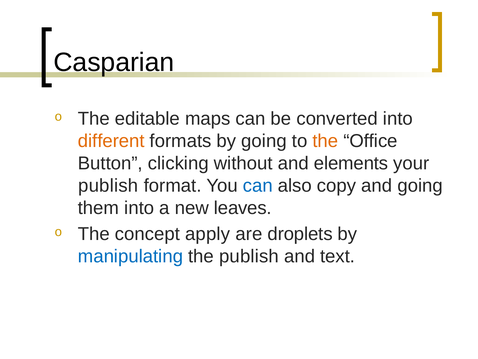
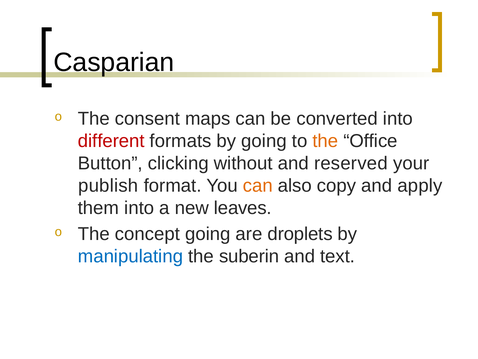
editable: editable -> consent (147, 118)
different colour: orange -> red (111, 141)
elements: elements -> reserved (351, 163)
can colour: blue -> orange (258, 185)
and going: going -> apply (420, 185)
concept apply: apply -> going (208, 234)
the publish: publish -> suberin (249, 256)
